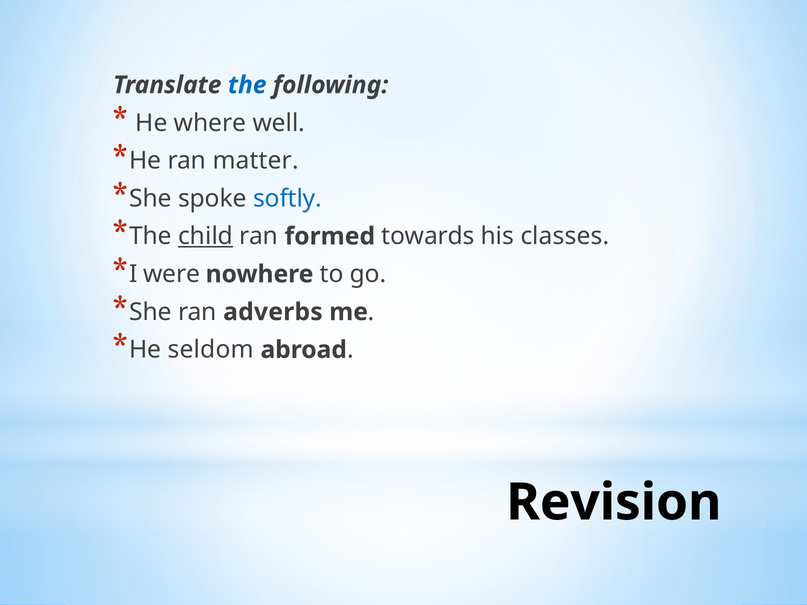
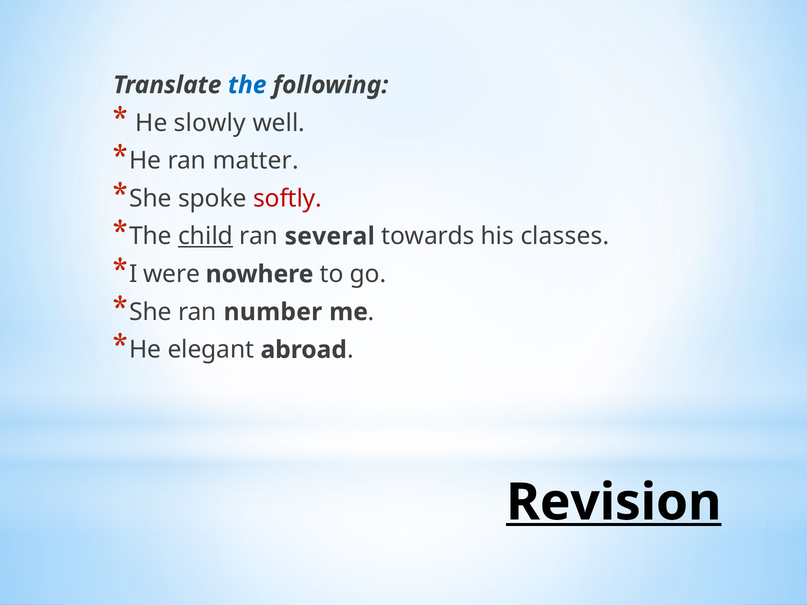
where: where -> slowly (210, 123)
softly colour: blue -> red (288, 199)
formed: formed -> several (330, 236)
adverbs: adverbs -> number (273, 312)
seldom: seldom -> elegant (211, 350)
Revision underline: none -> present (614, 503)
